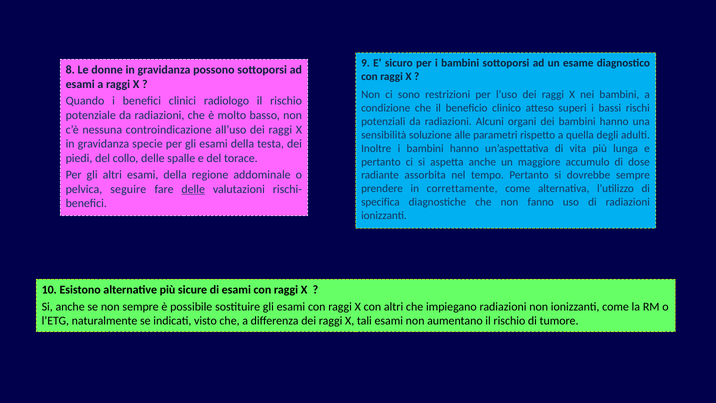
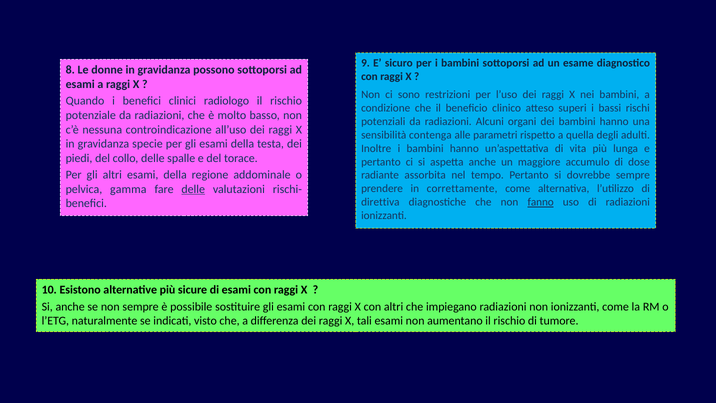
soluzione: soluzione -> contenga (430, 135)
seguire: seguire -> gamma (128, 189)
specifica: specifica -> direttiva (380, 202)
fanno underline: none -> present (541, 202)
